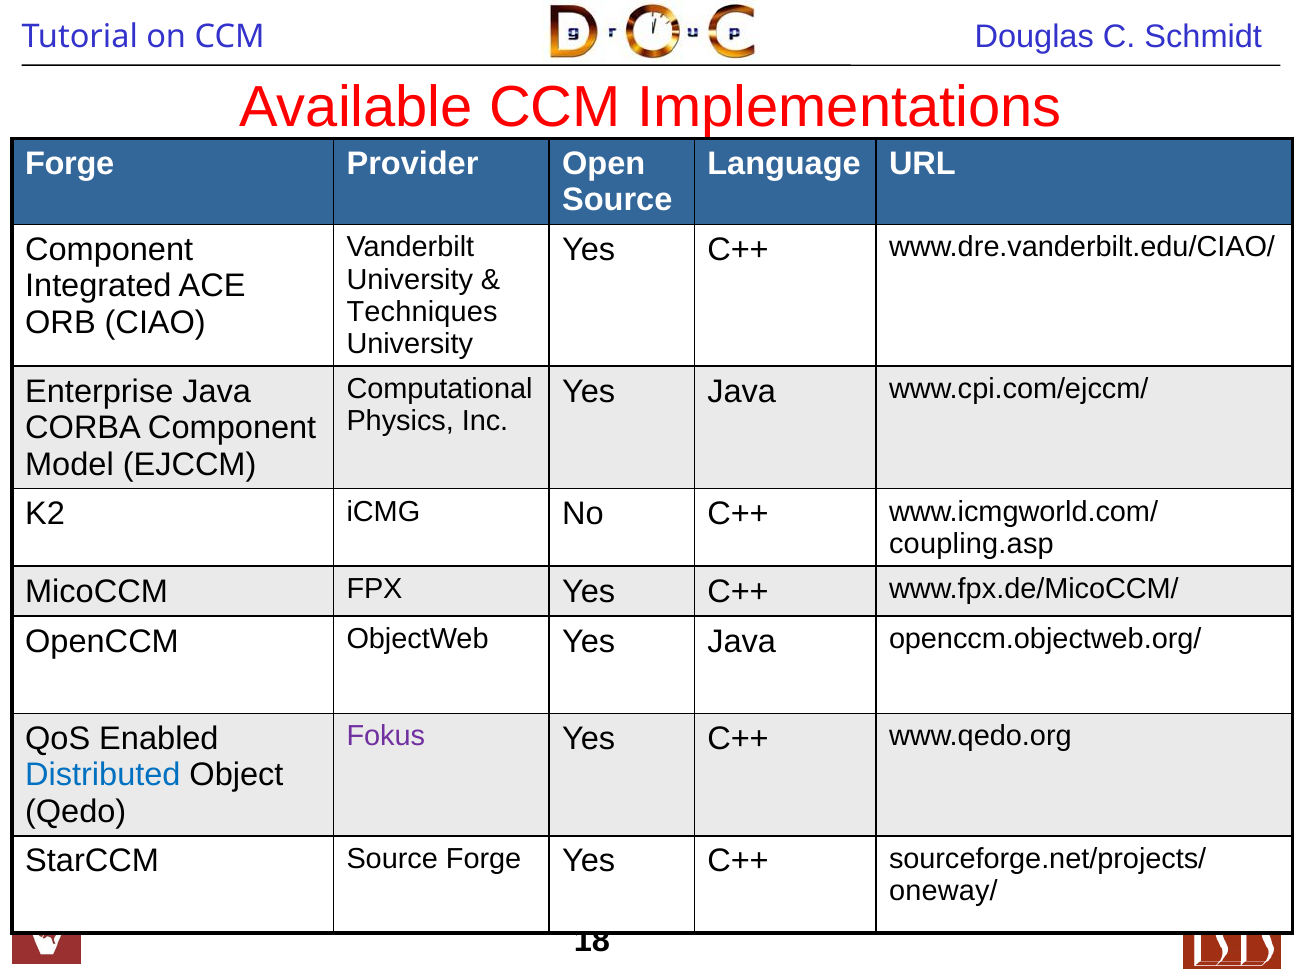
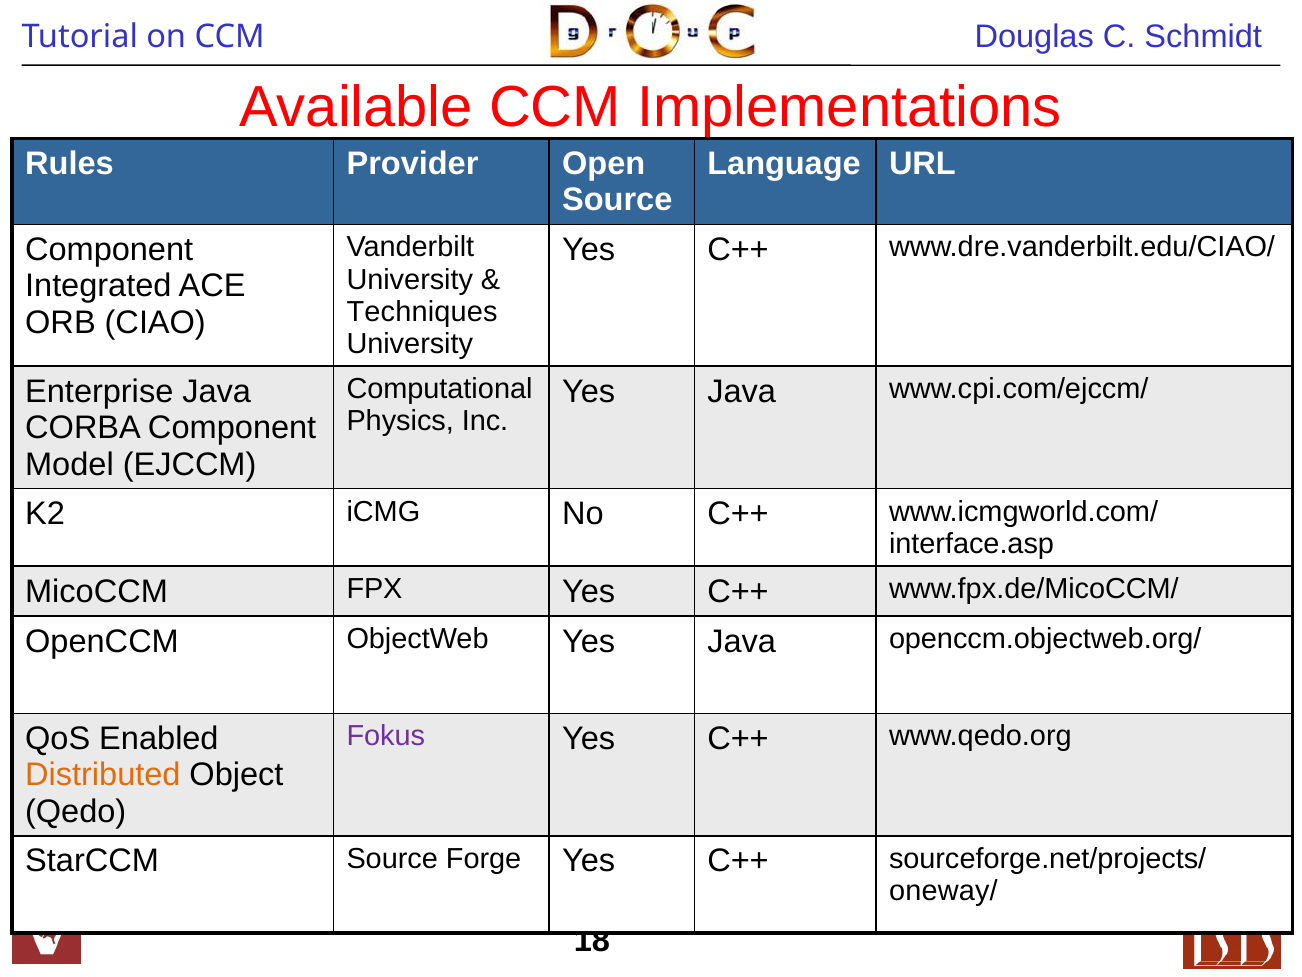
Forge: Forge -> Rules (70, 164)
coupling.asp: coupling.asp -> interface.asp (972, 544)
Distributed colour: blue -> orange (103, 775)
